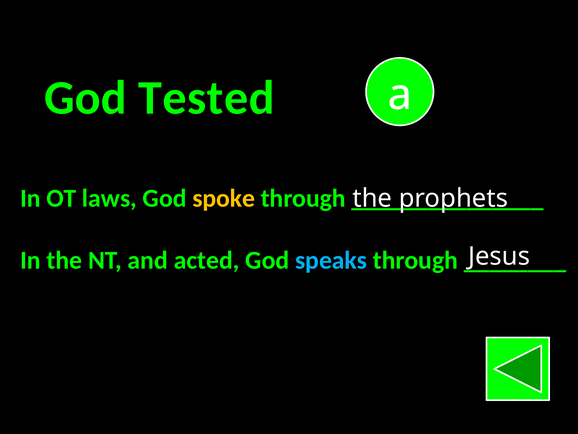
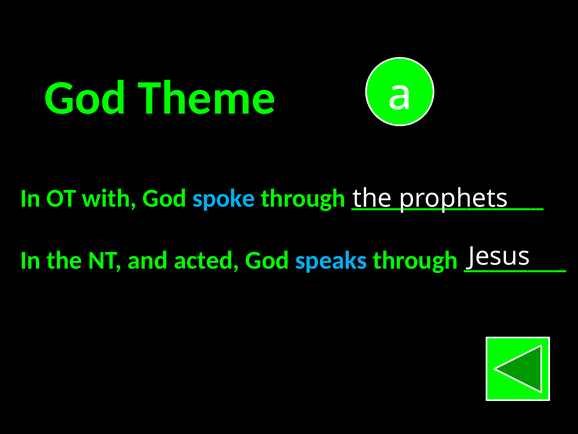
Tested: Tested -> Theme (207, 98)
laws: laws -> with (109, 198)
spoke colour: yellow -> light blue (224, 198)
